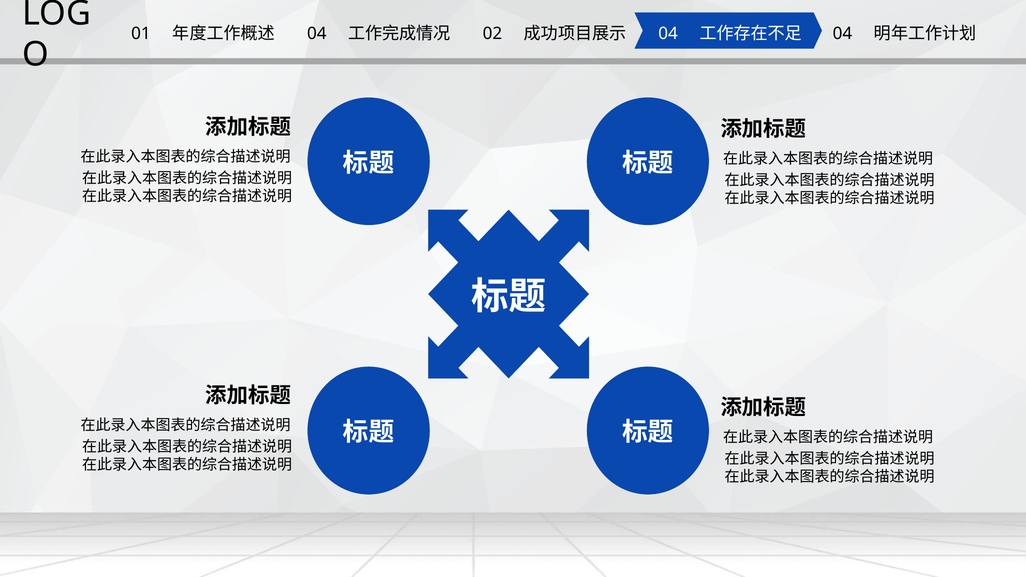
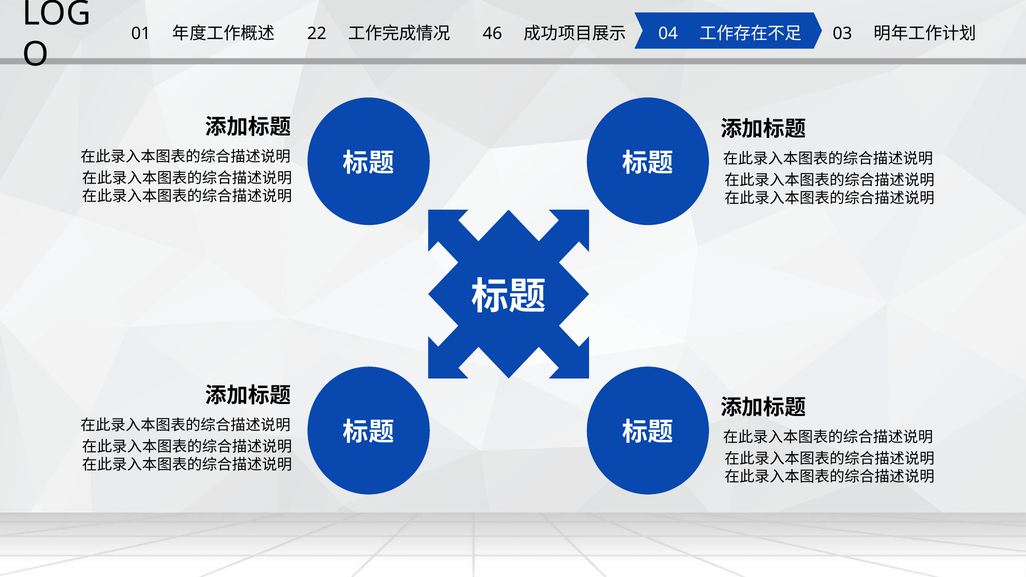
04: 04 -> 22 (317, 33)
02: 02 -> 46 (492, 33)
04: 04 -> 03 (842, 33)
